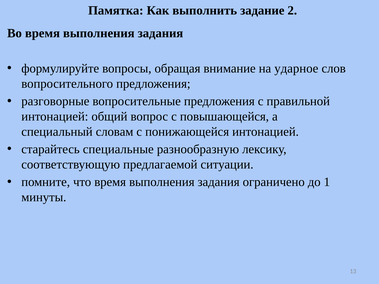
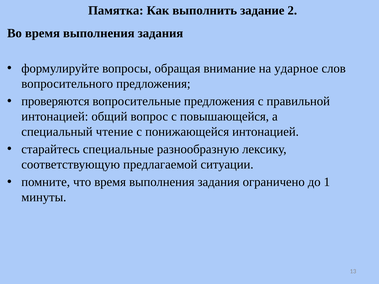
разговорные: разговорные -> проверяются (55, 101)
словам: словам -> чтение (114, 132)
